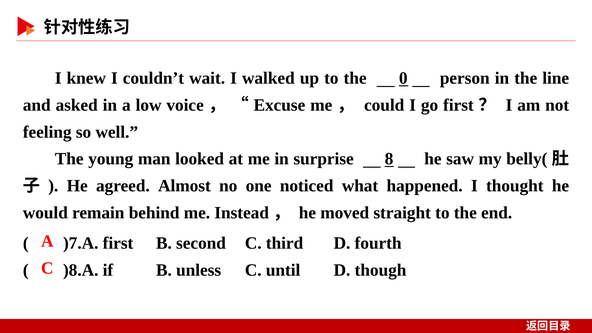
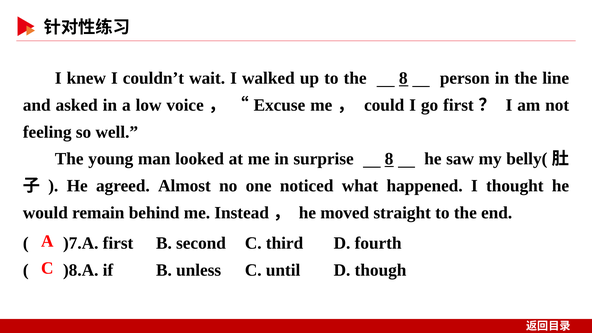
the 0: 0 -> 8 (403, 78)
